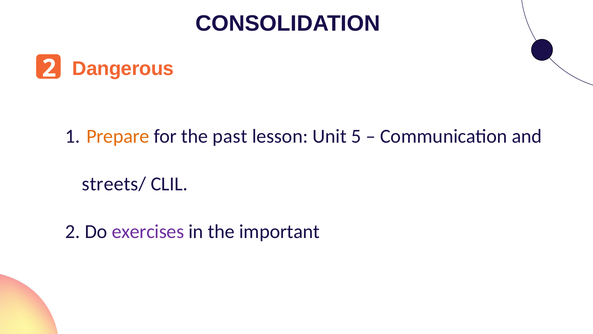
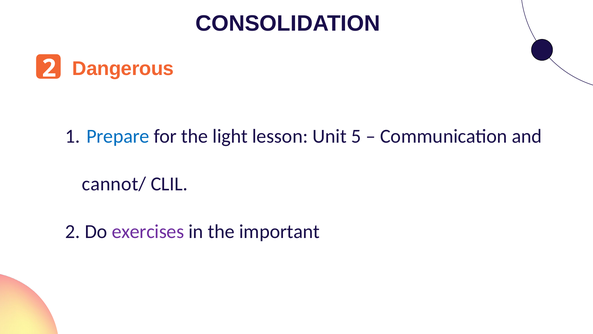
Prepare colour: orange -> blue (118, 136)
past: past -> light (230, 136)
streets/: streets/ -> cannot/ (114, 184)
